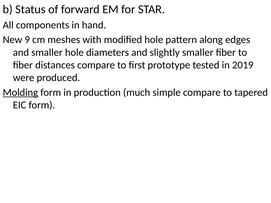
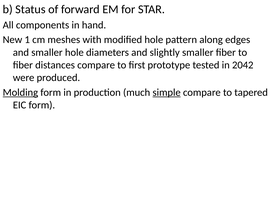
9: 9 -> 1 (27, 40)
2019: 2019 -> 2042 (243, 65)
simple underline: none -> present (167, 92)
